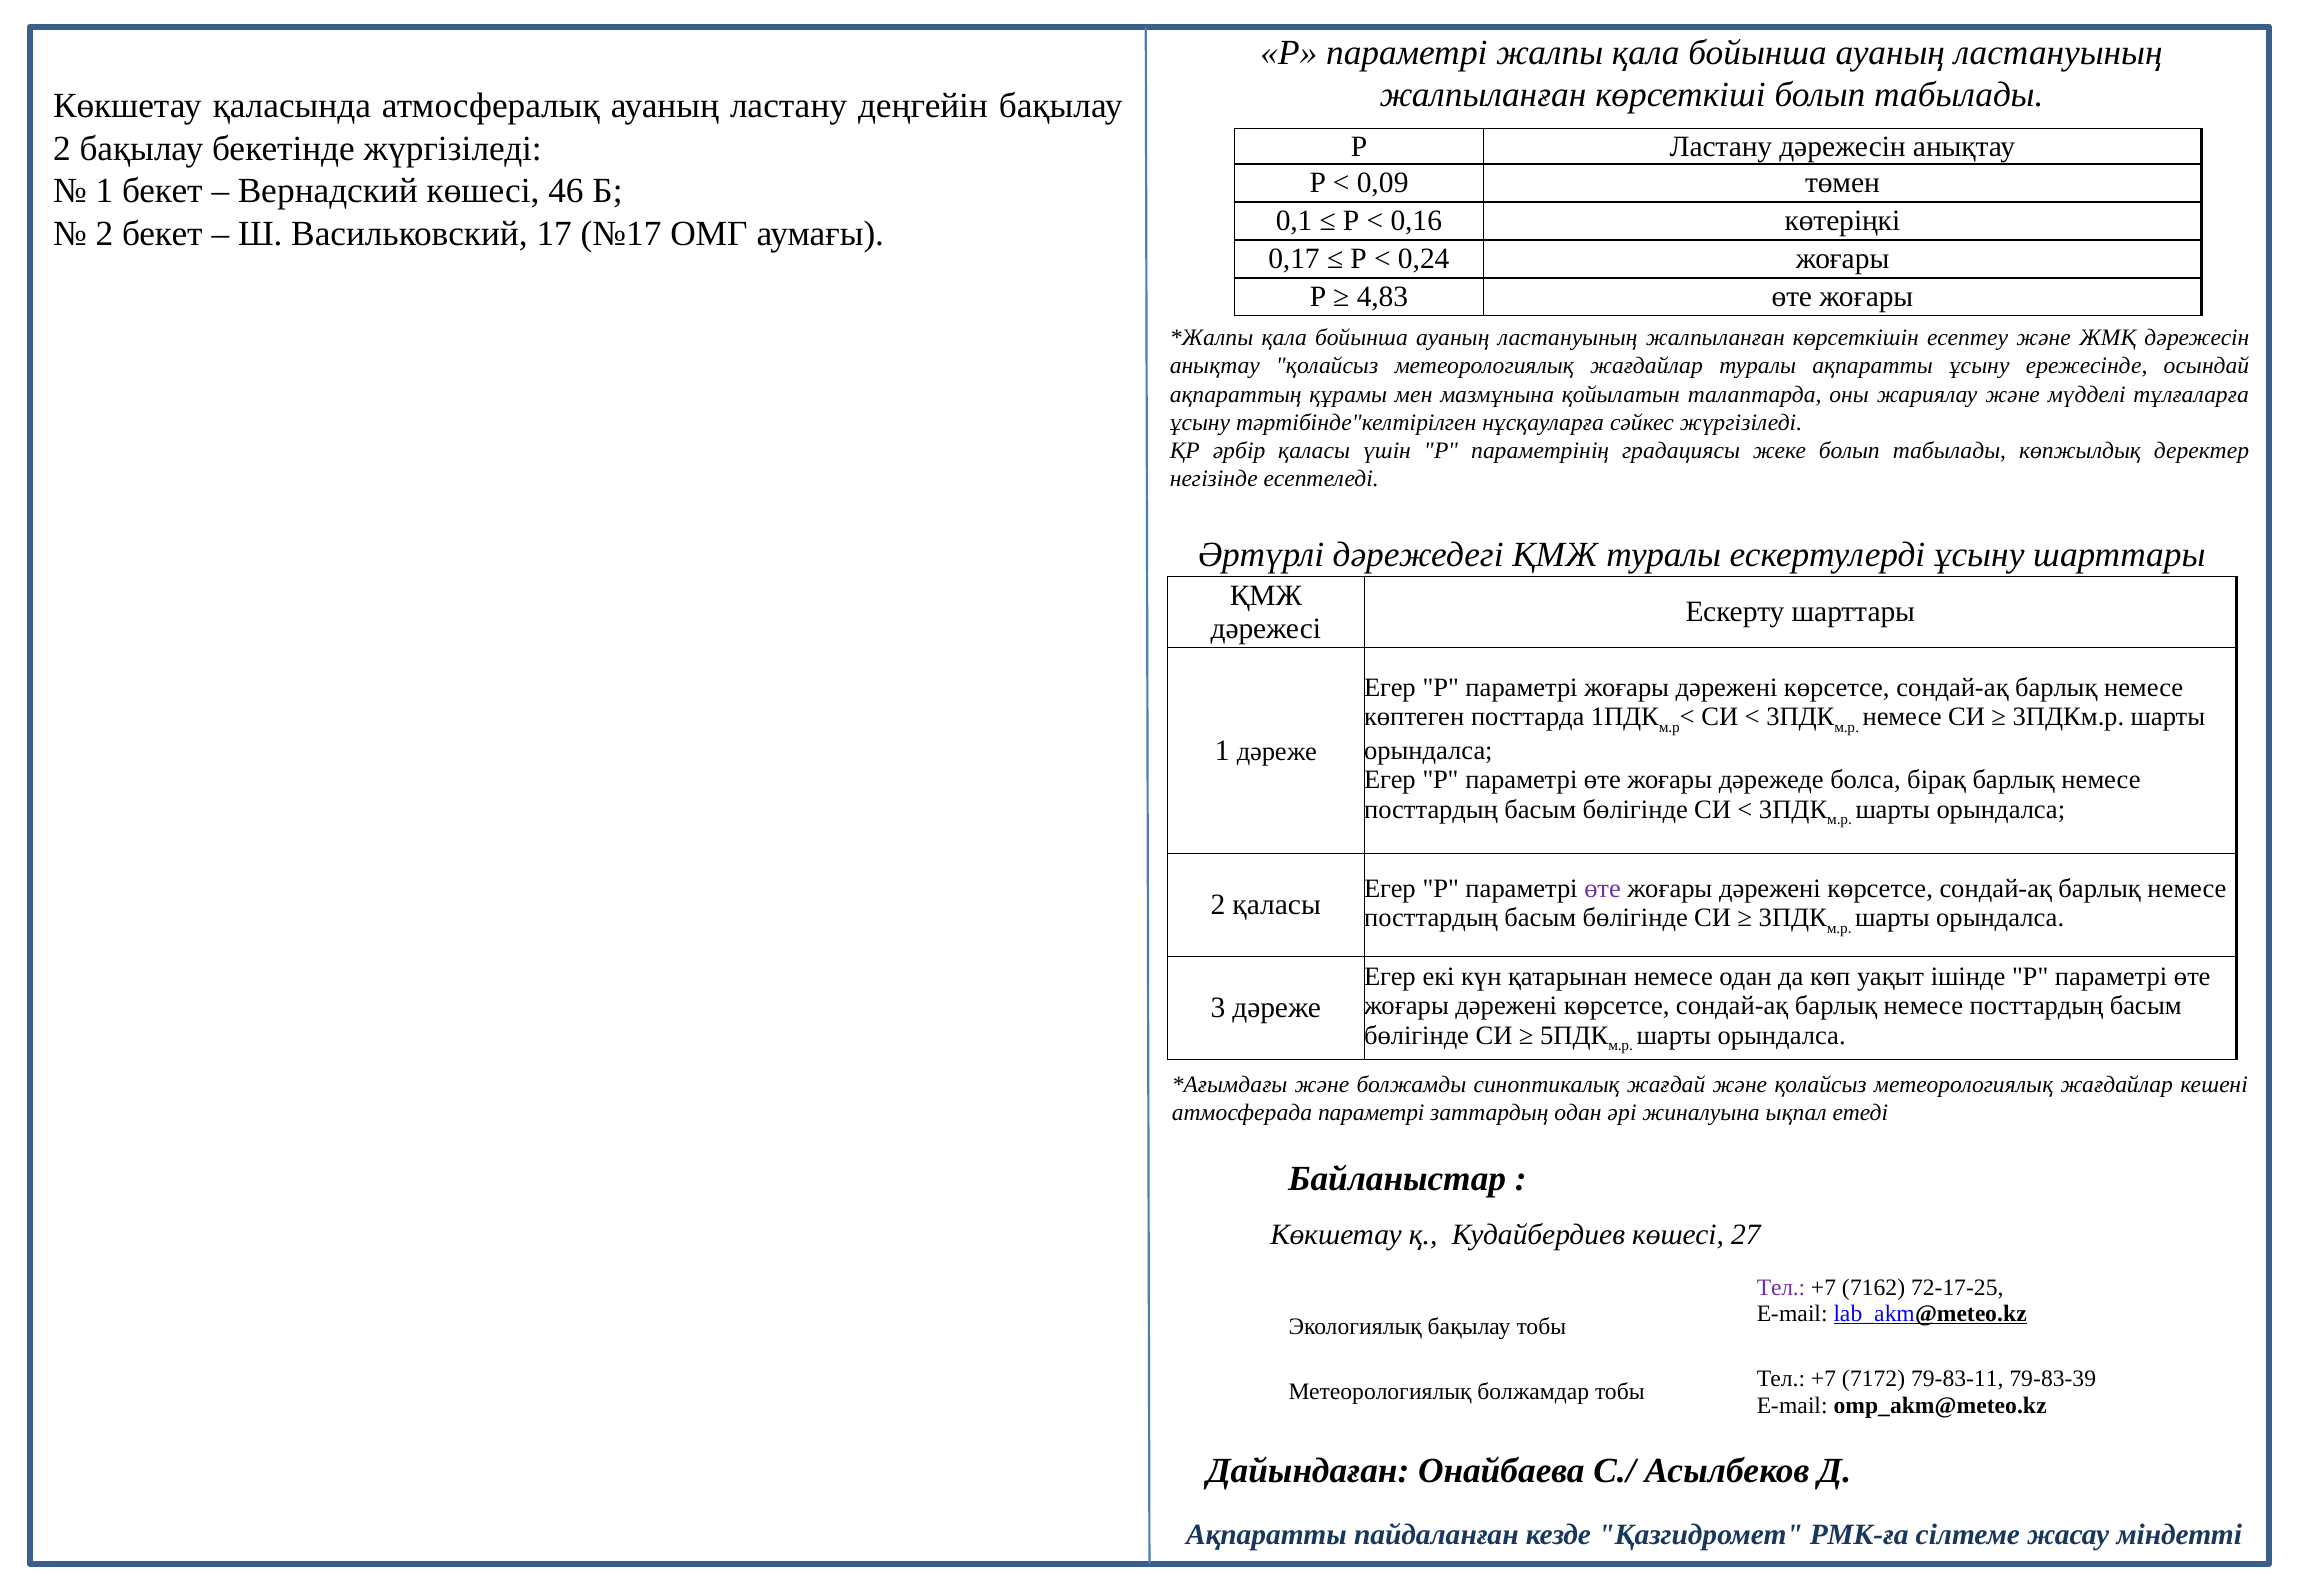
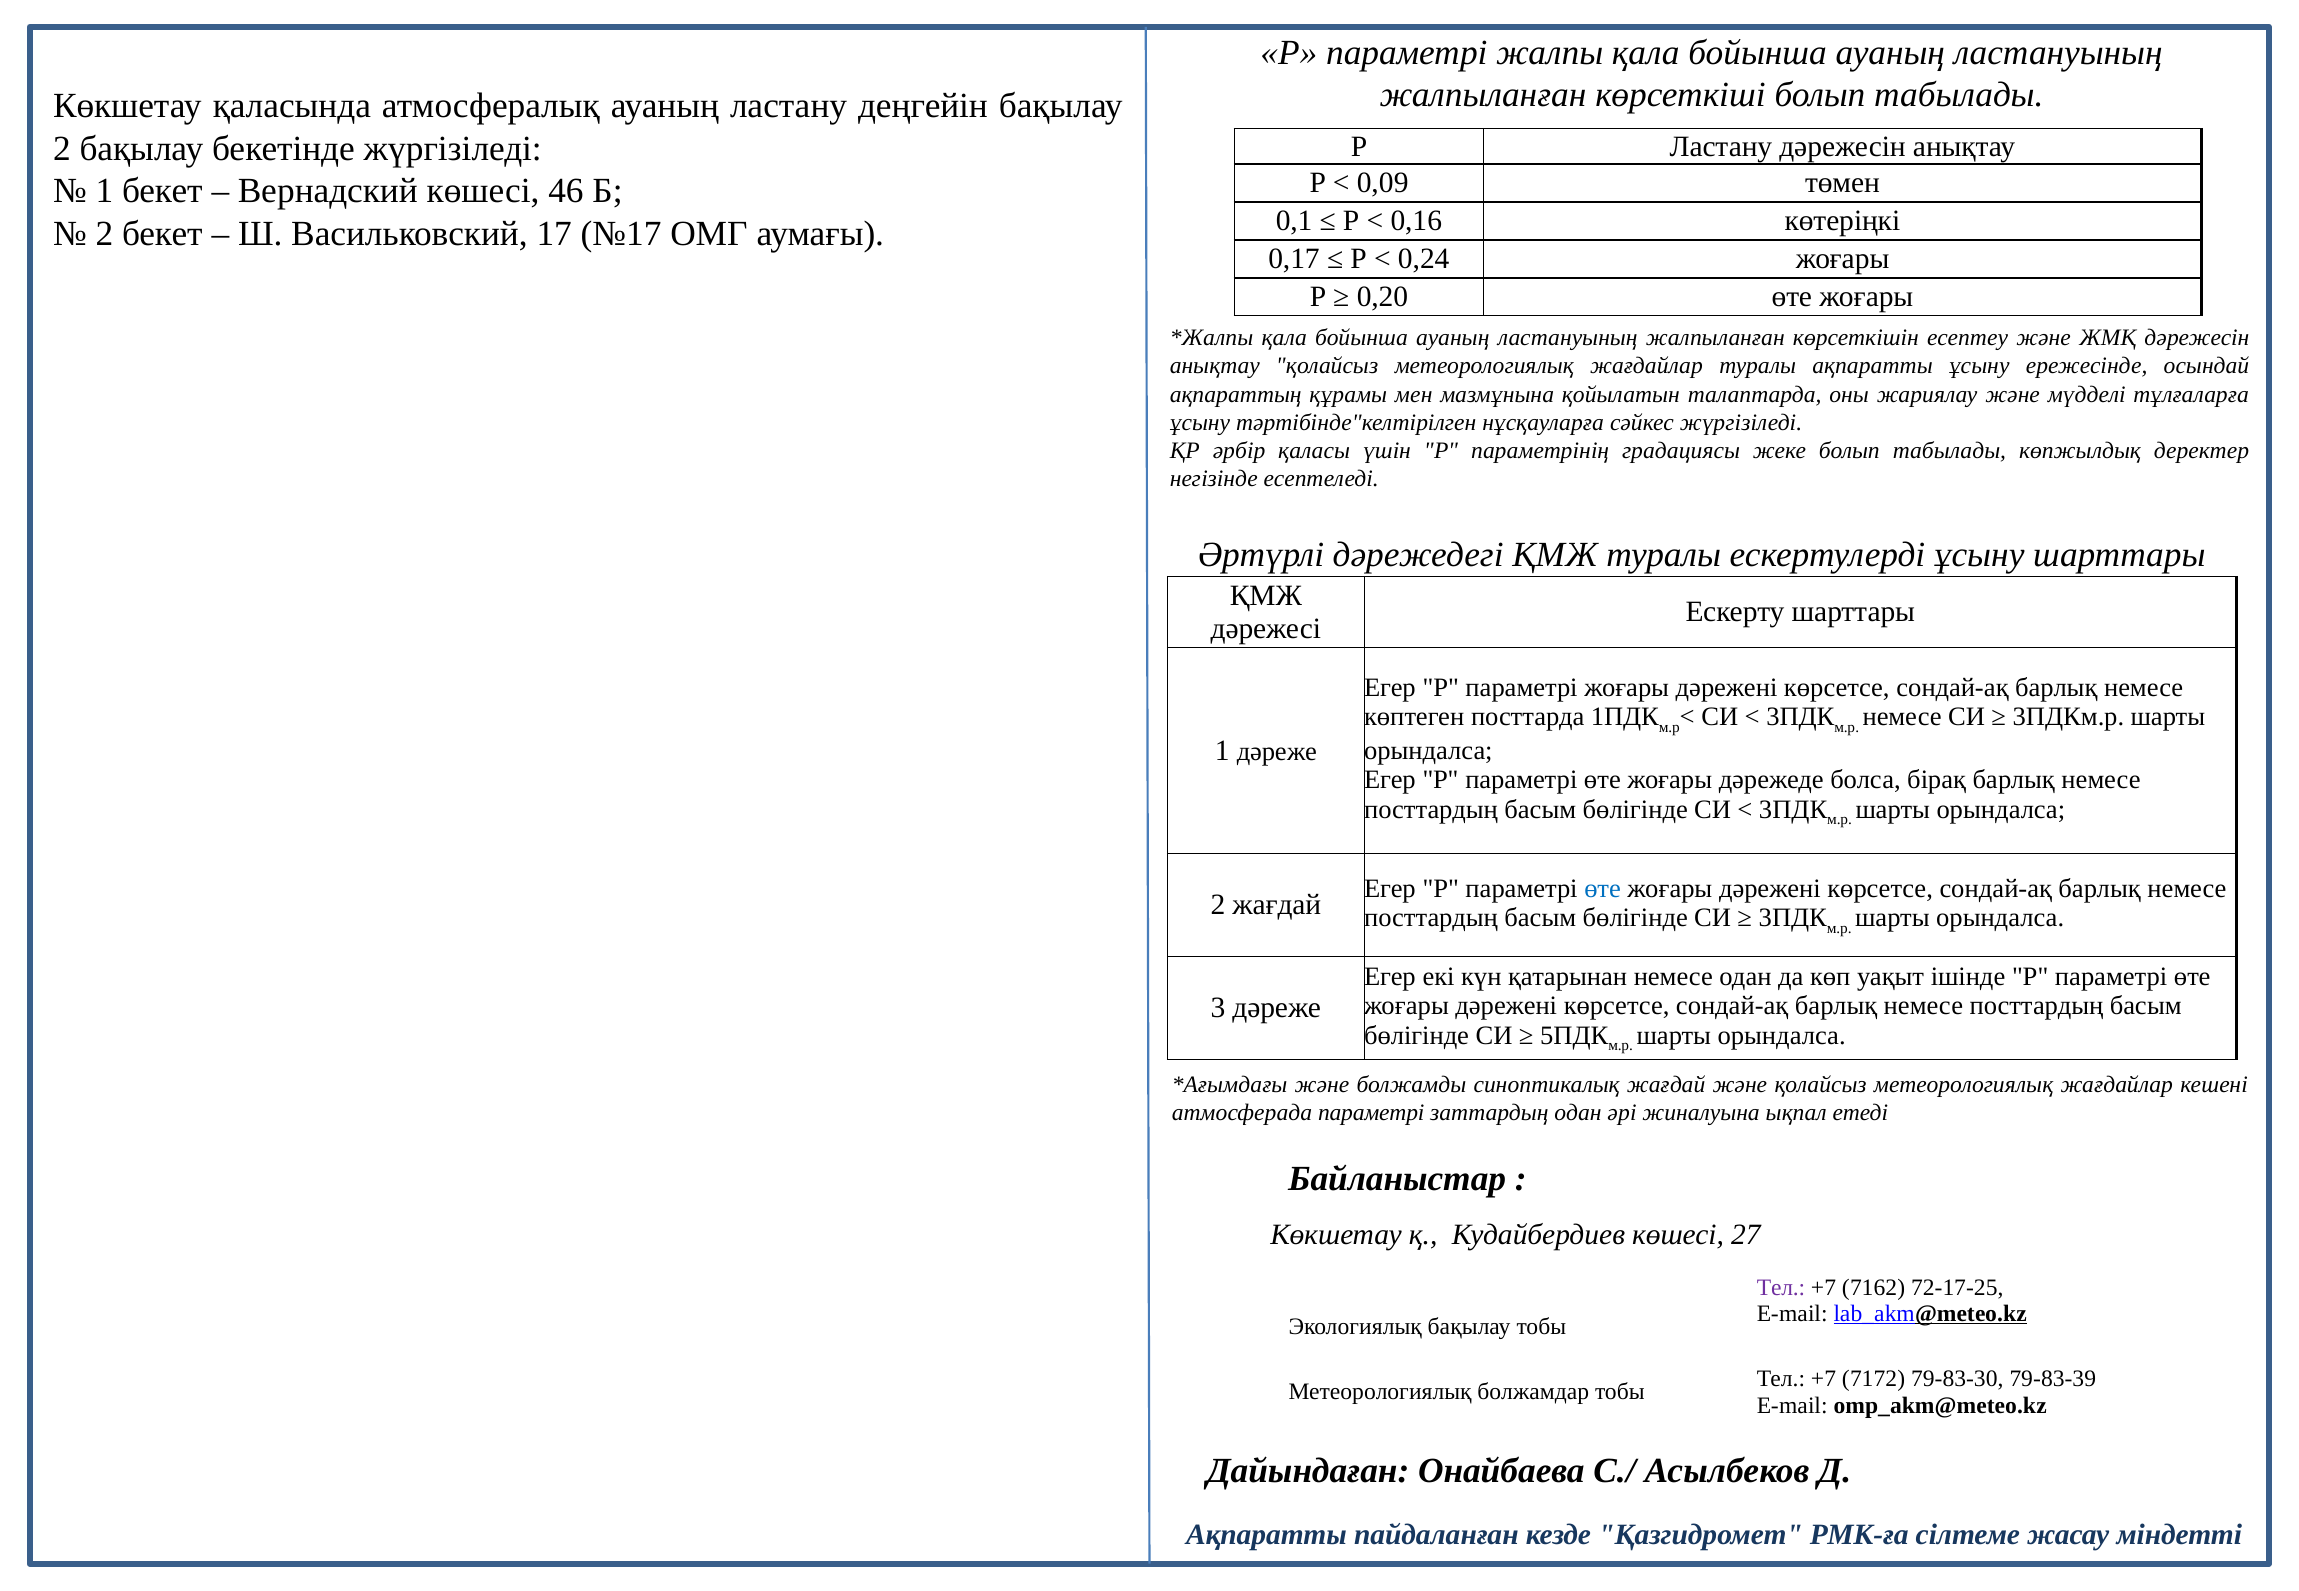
4,83: 4,83 -> 0,20 (1382, 297)
өте colour: purple -> blue (1603, 889)
2 қаласы: қаласы -> жағдай (1277, 905)
79-83-11: 79-83-11 -> 79-83-30 (1957, 1380)
